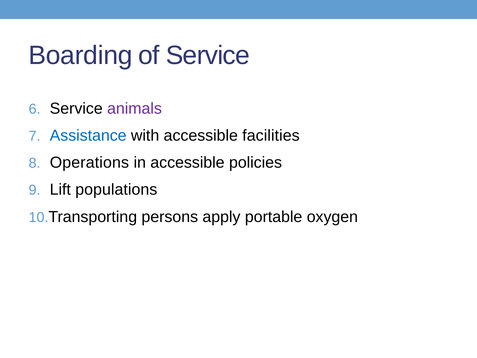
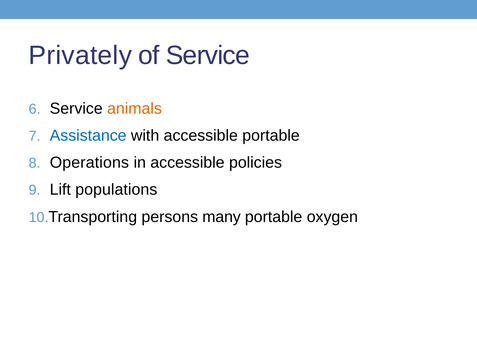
Boarding: Boarding -> Privately (80, 56)
animals colour: purple -> orange (134, 108)
accessible facilities: facilities -> portable (271, 135)
apply: apply -> many (222, 217)
